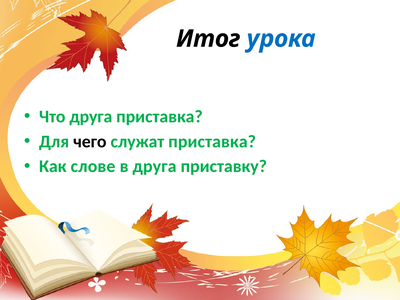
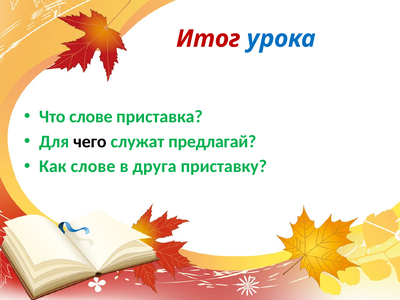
Итог colour: black -> red (208, 39)
Что друга: друга -> слове (91, 117)
служат приставка: приставка -> предлагай (212, 142)
